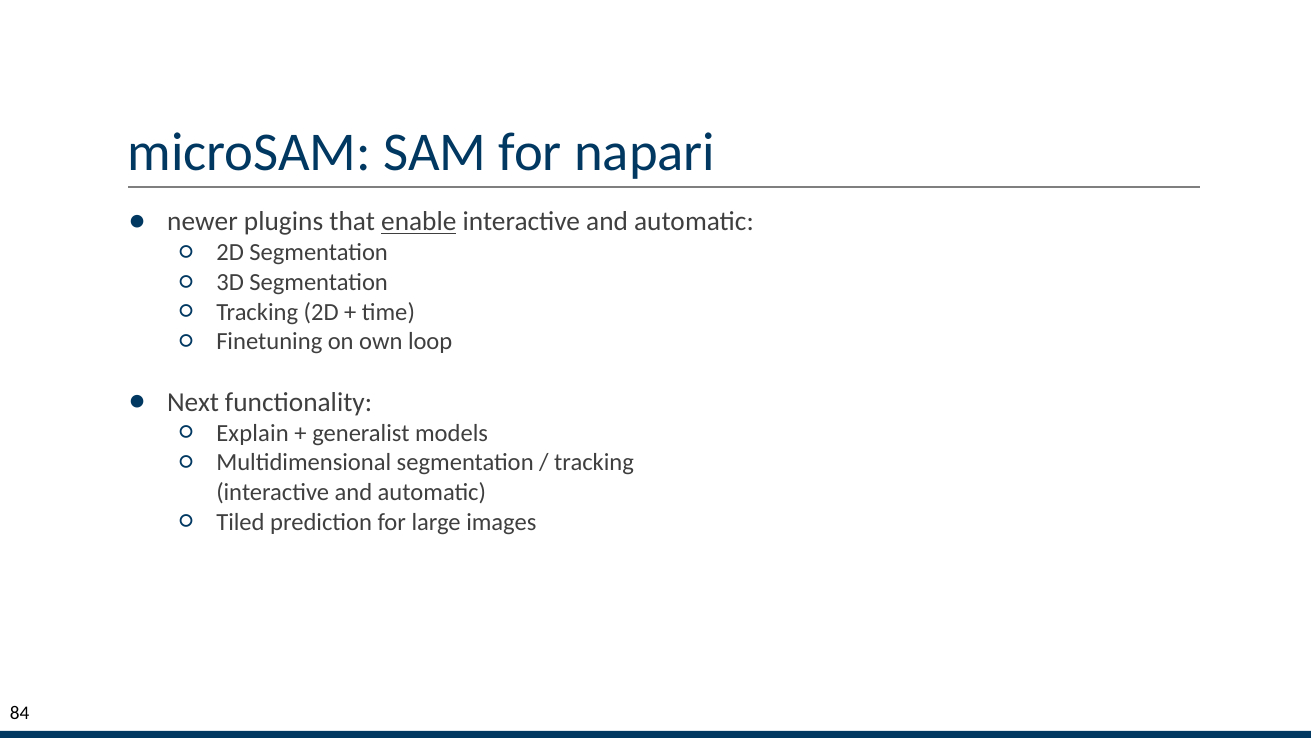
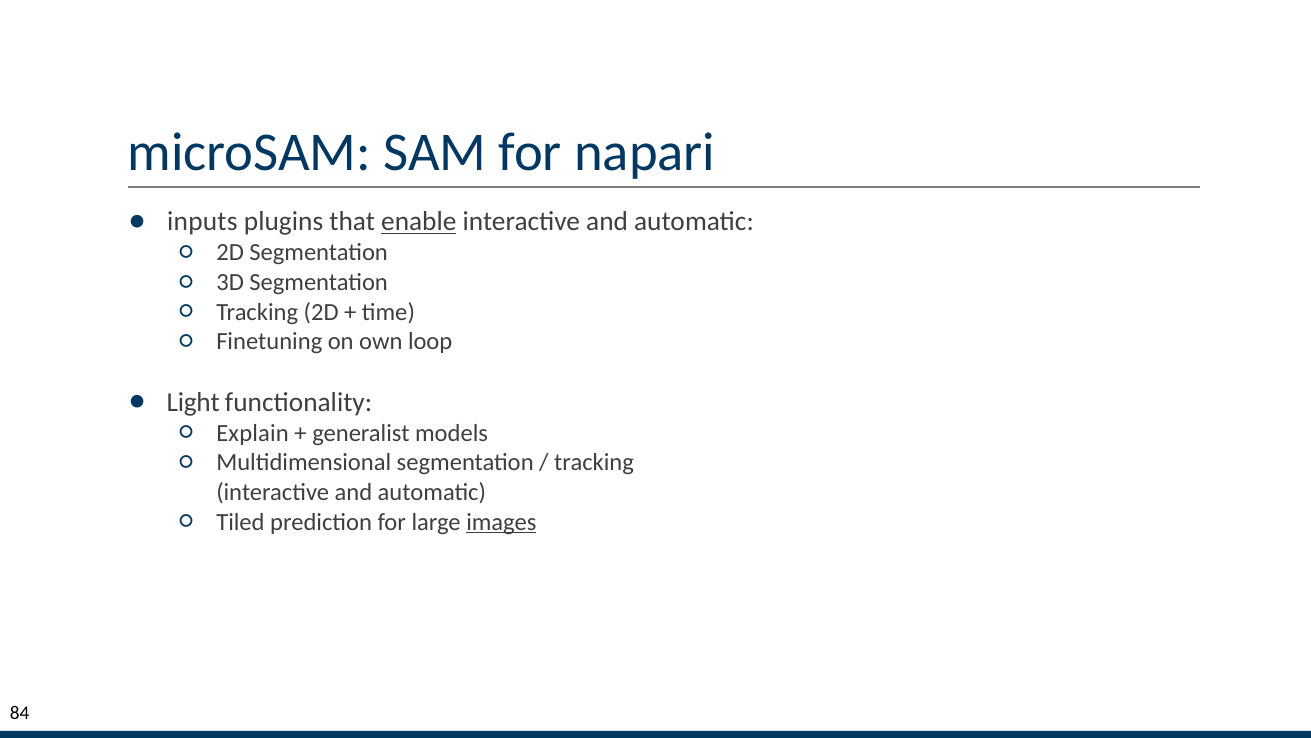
newer: newer -> inputs (202, 222)
Next: Next -> Light (193, 402)
images underline: none -> present (501, 521)
